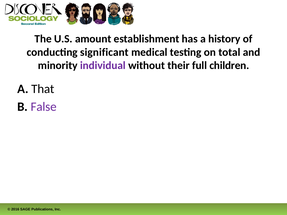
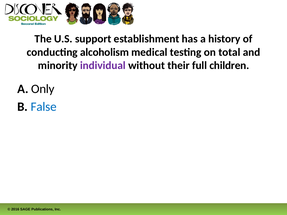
amount: amount -> support (93, 39)
significant: significant -> alcoholism (104, 52)
That: That -> Only (43, 89)
False colour: purple -> blue (44, 107)
